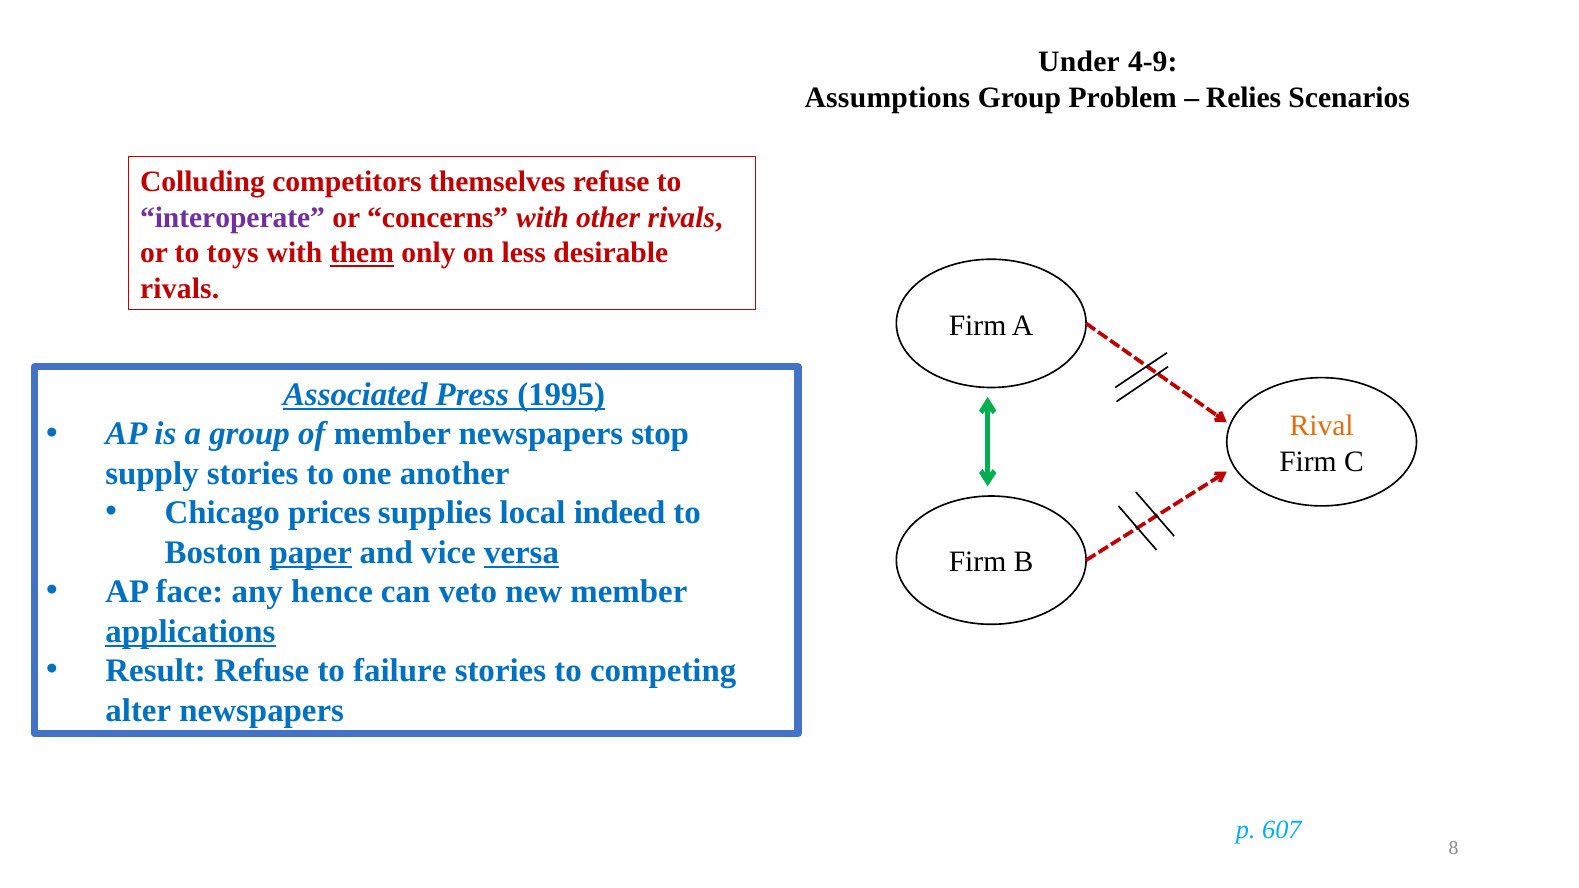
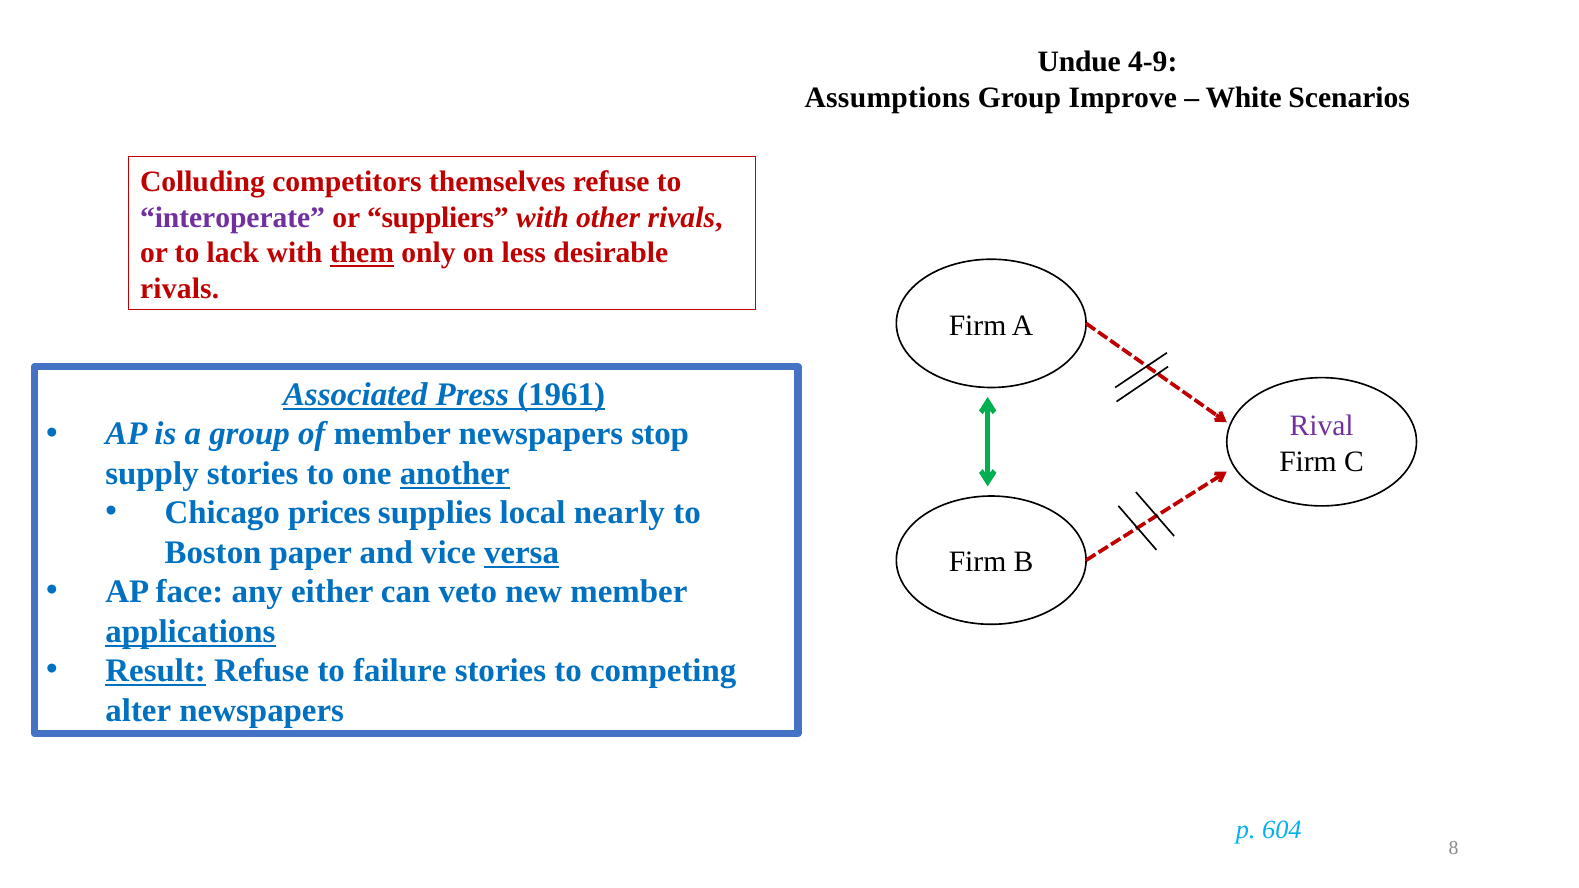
Under: Under -> Undue (1079, 62)
Problem: Problem -> Improve (1123, 98)
Relies: Relies -> White (1244, 98)
concerns: concerns -> suppliers (438, 217)
toys: toys -> lack (233, 253)
1995: 1995 -> 1961 (561, 395)
Rival colour: orange -> purple (1322, 426)
another underline: none -> present (455, 474)
indeed: indeed -> nearly (619, 513)
paper underline: present -> none (311, 553)
hence: hence -> either (332, 592)
Result underline: none -> present (156, 671)
607: 607 -> 604 (1282, 830)
